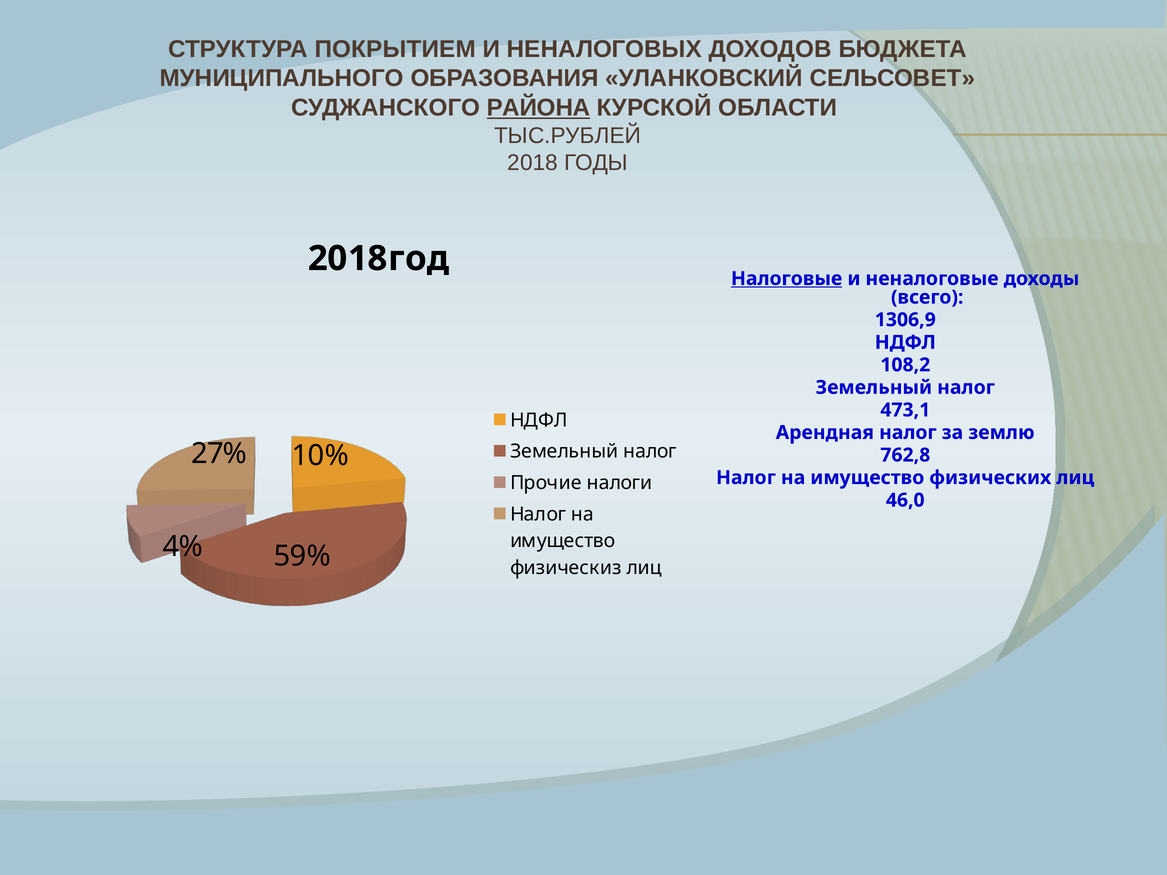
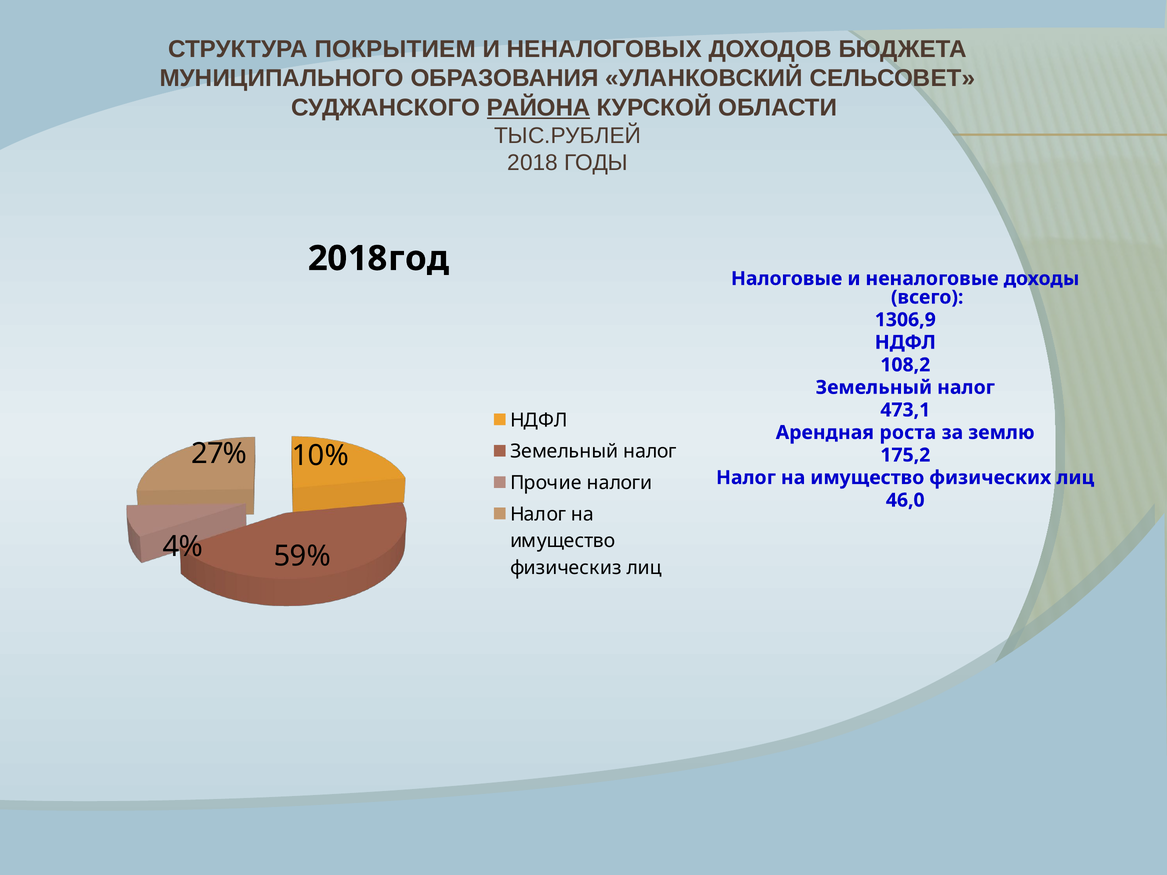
Налоговые underline: present -> none (787, 279)
Арендная налог: налог -> роста (908, 433)
762,8: 762,8 -> 175,2 (905, 455)
